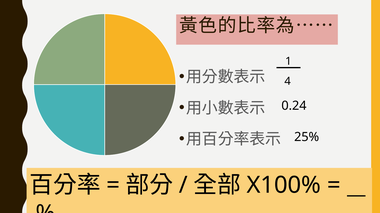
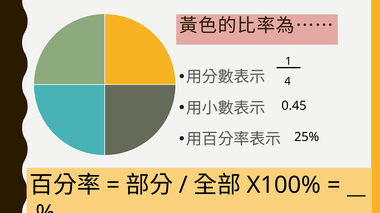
0.24: 0.24 -> 0.45 (294, 106)
